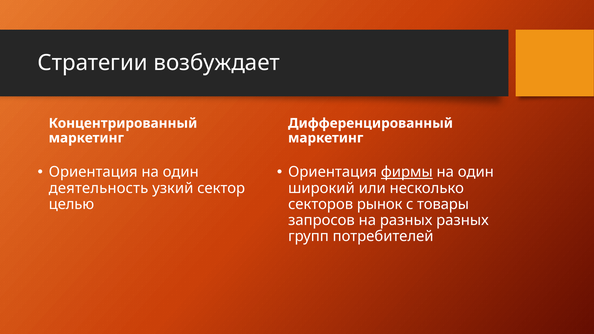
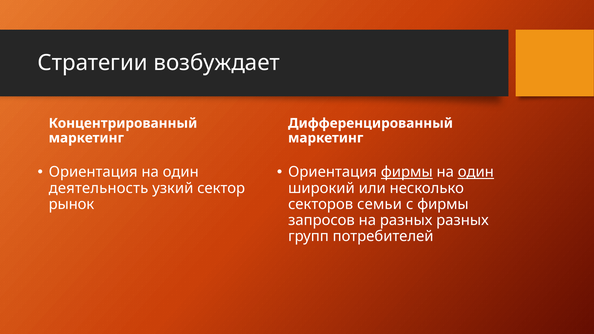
один underline: none -> present (476, 172)
целью: целью -> рынок (71, 204)
рынок: рынок -> семьи (380, 204)
с товары: товары -> фирмы (443, 204)
